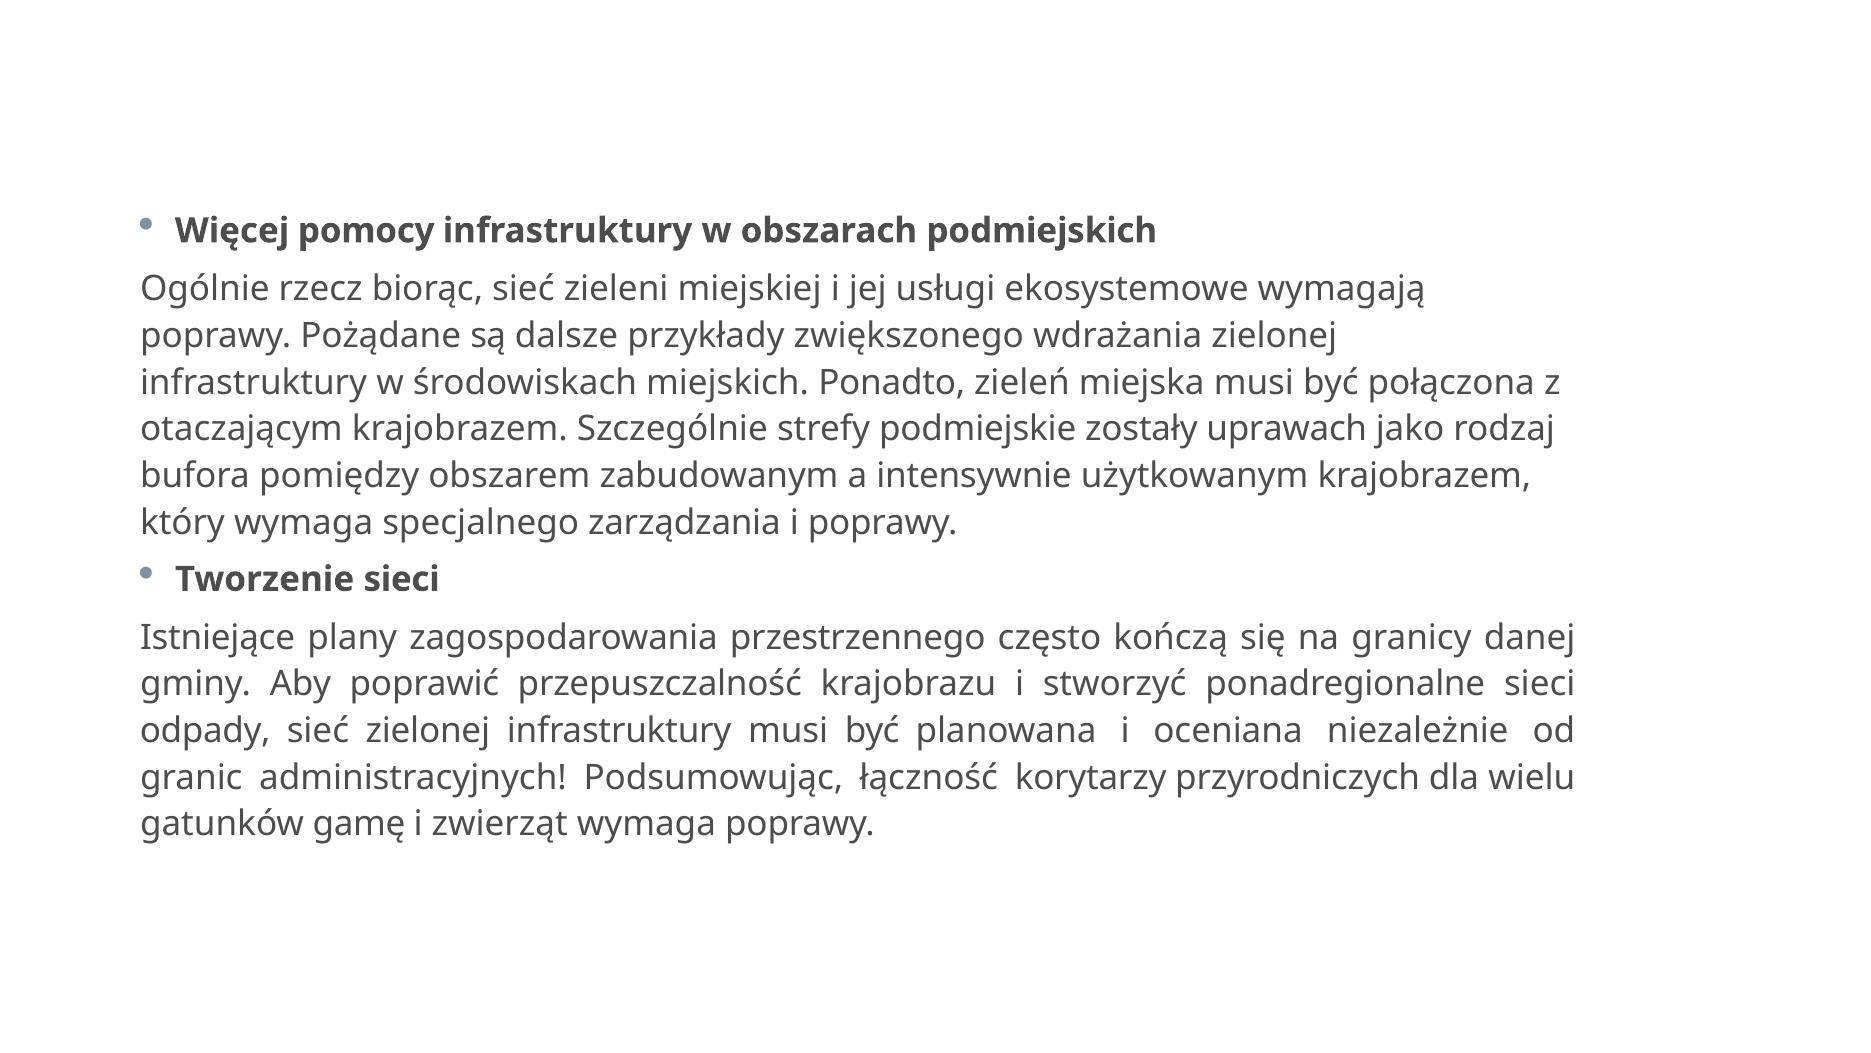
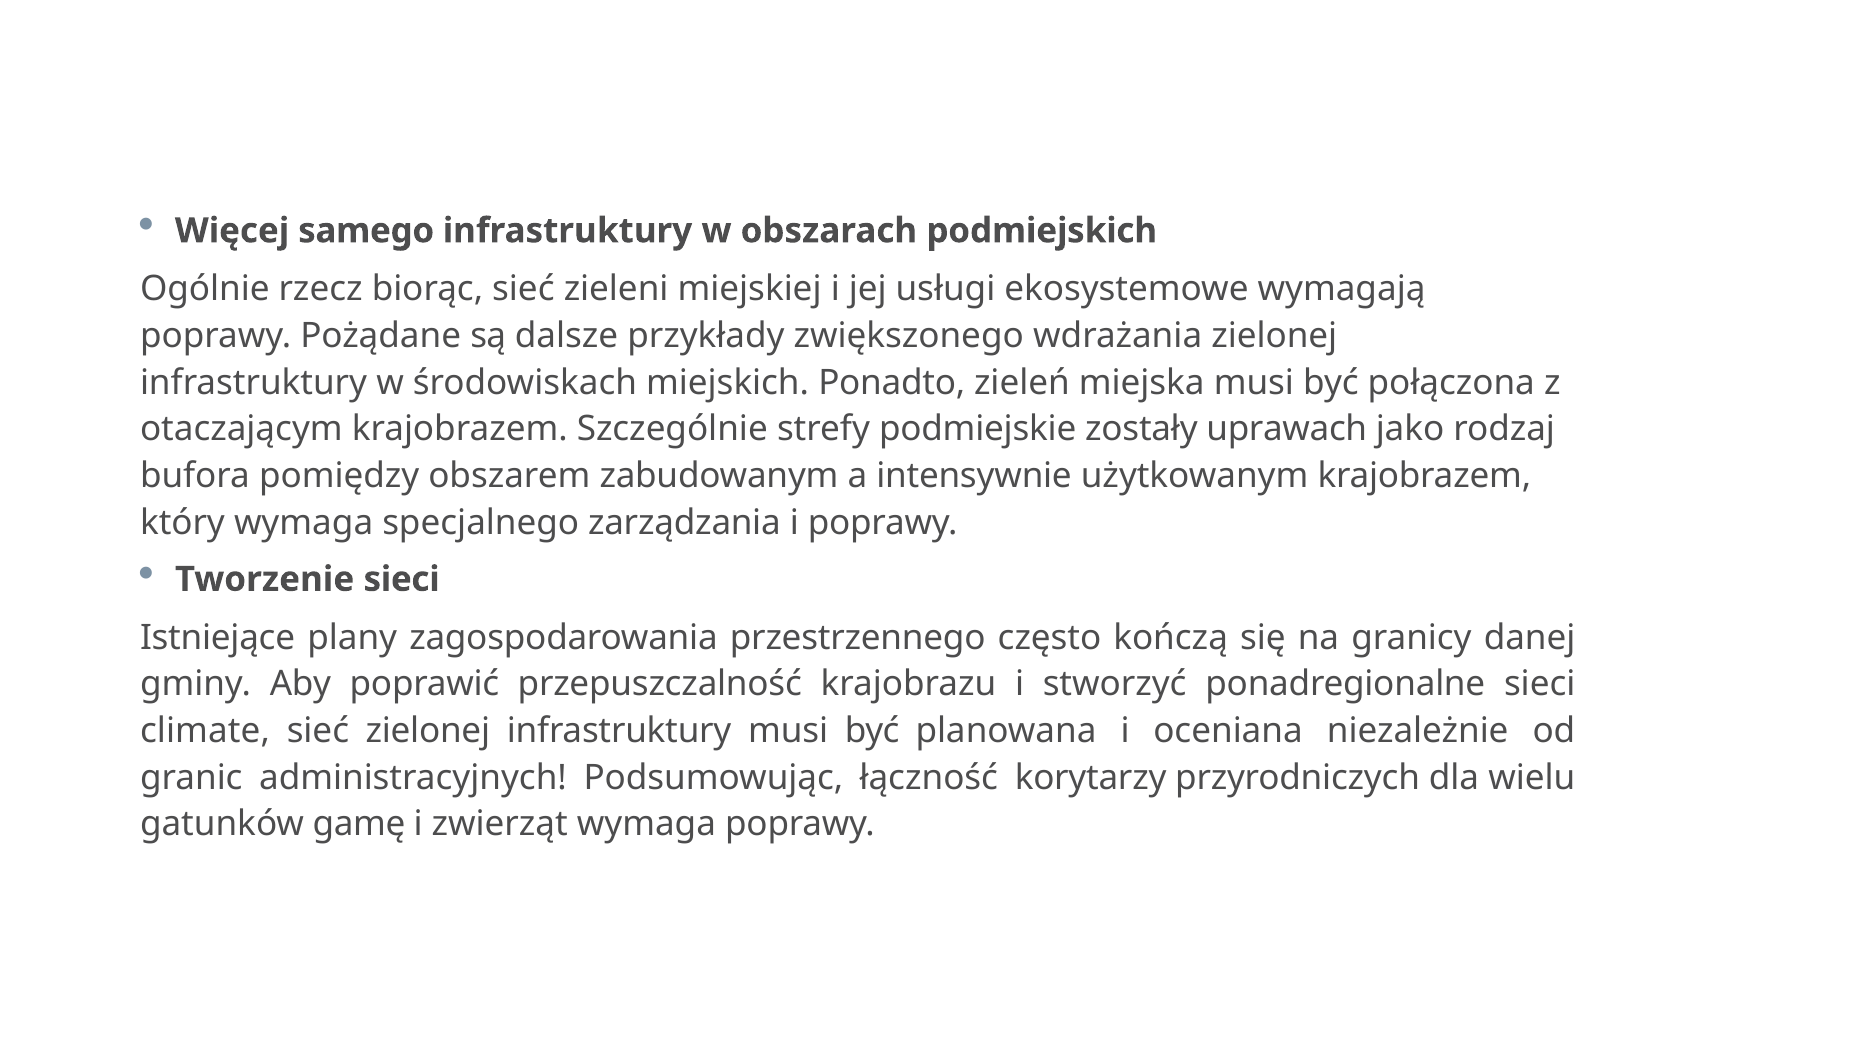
pomocy: pomocy -> samego (366, 231)
odpady: odpady -> climate (205, 731)
